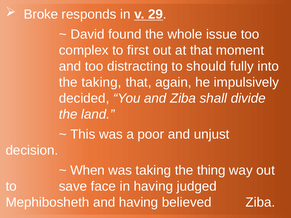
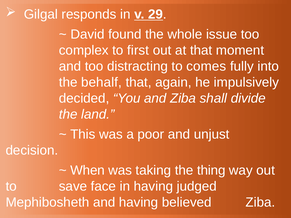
Broke: Broke -> Gilgal (41, 14)
should: should -> comes (206, 66)
the taking: taking -> behalf (101, 82)
